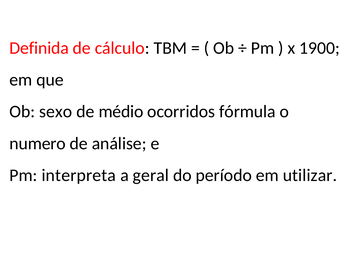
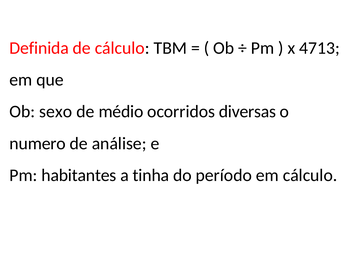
1900: 1900 -> 4713 (320, 48)
fórmula: fórmula -> diversas (247, 112)
interpreta: interpreta -> habitantes (79, 176)
geral: geral -> tinha (151, 176)
em utilizar: utilizar -> cálculo (310, 176)
